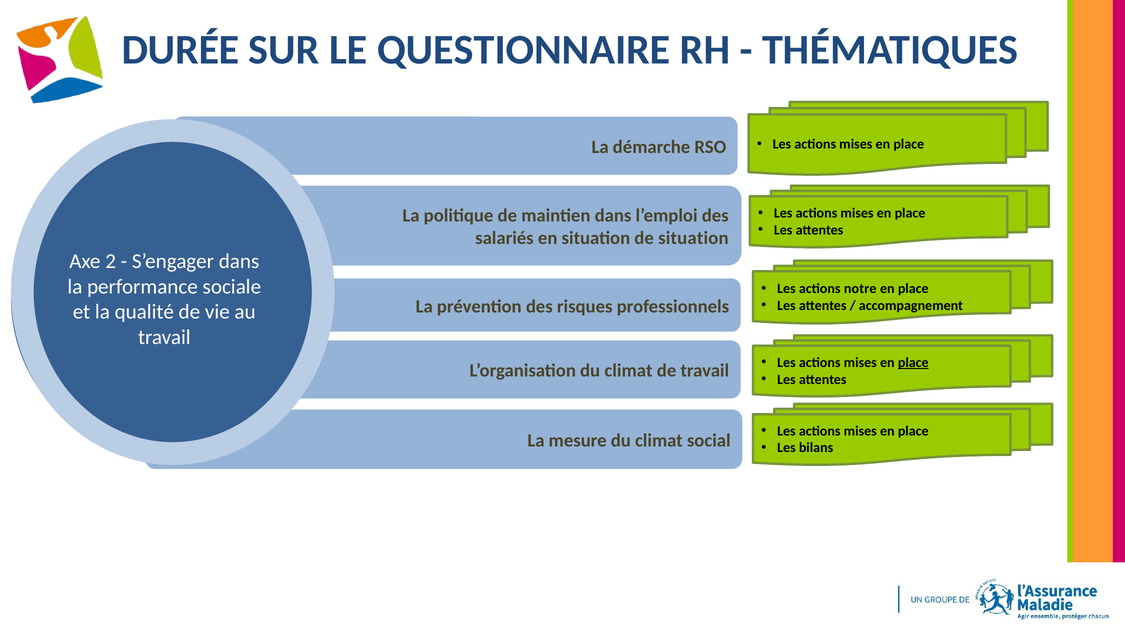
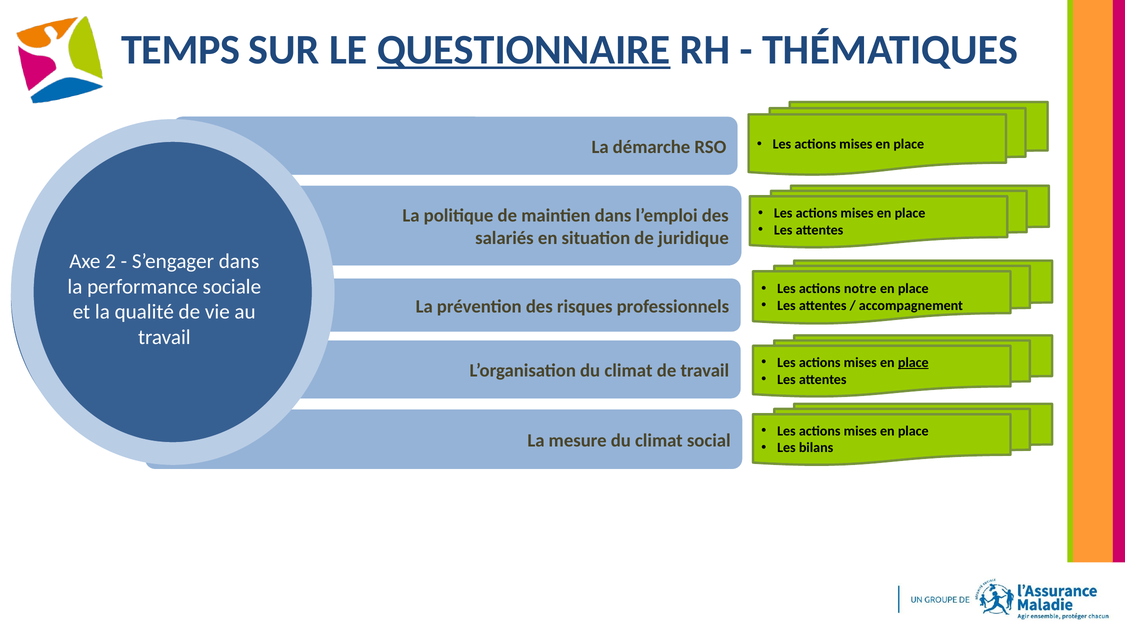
DURÉE: DURÉE -> TEMPS (181, 50)
QUESTIONNAIRE underline: none -> present (524, 50)
de situation: situation -> juridique (693, 238)
